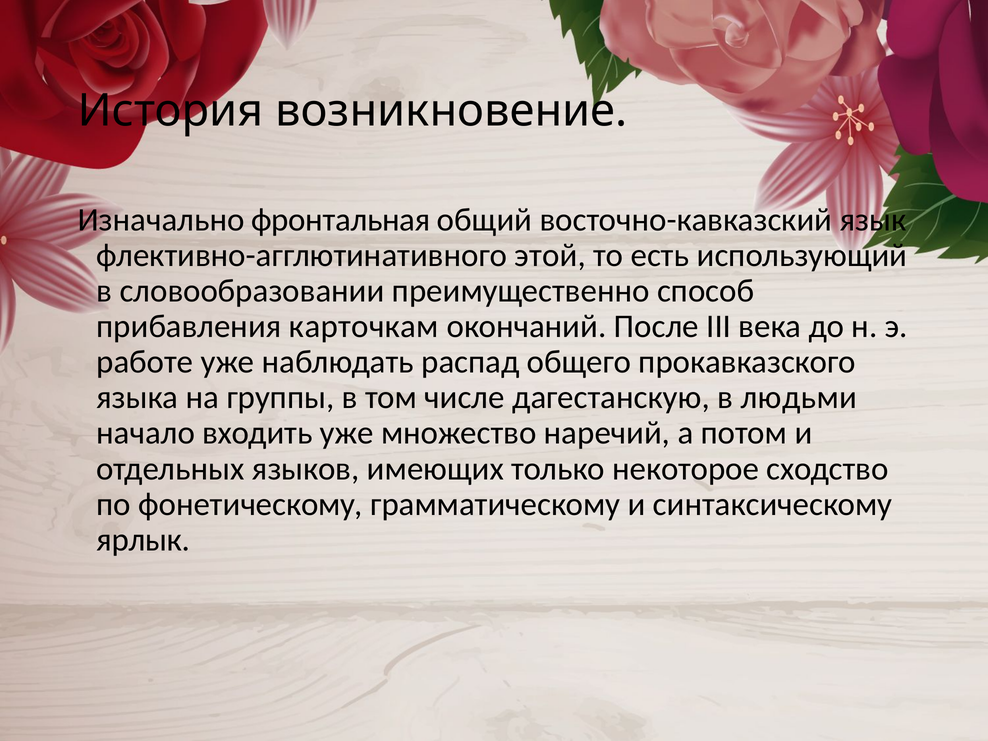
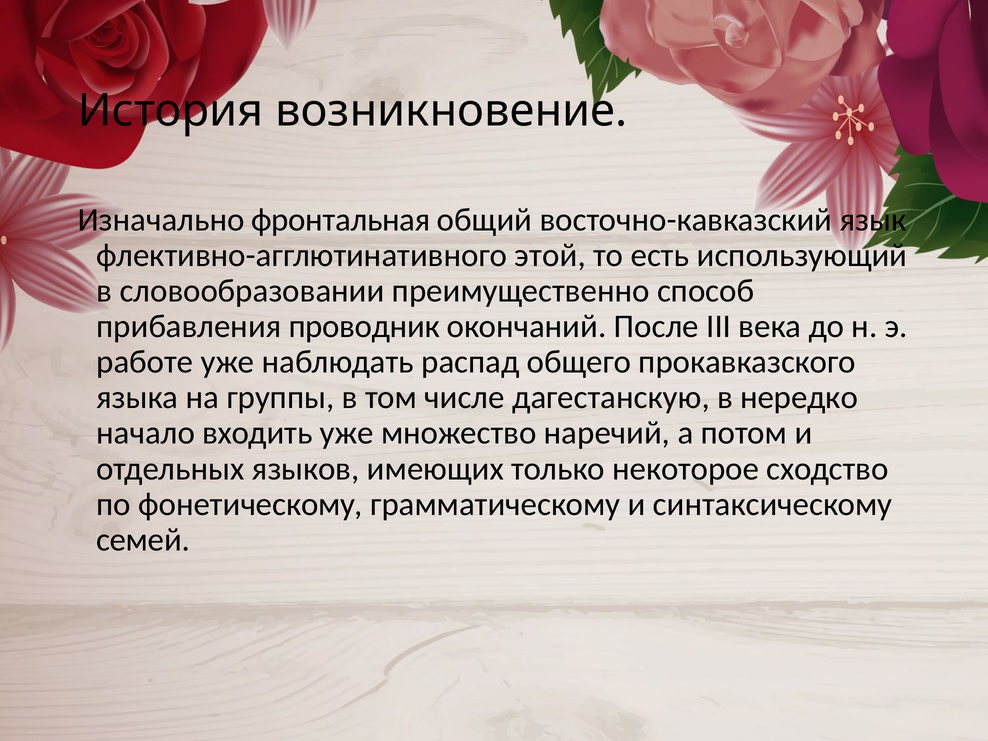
карточкам: карточкам -> проводник (364, 326)
людьми: людьми -> нередко (799, 398)
ярлык: ярлык -> семей (143, 540)
